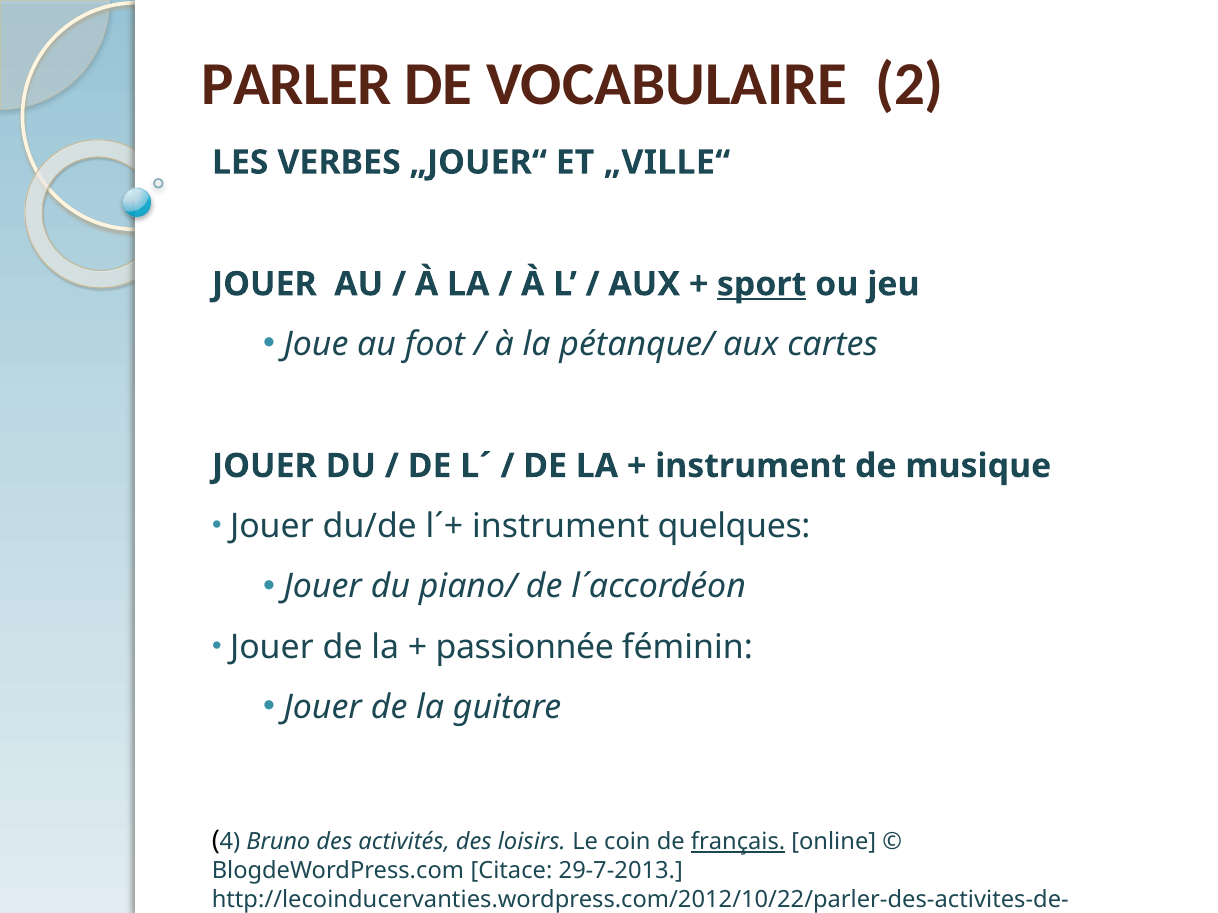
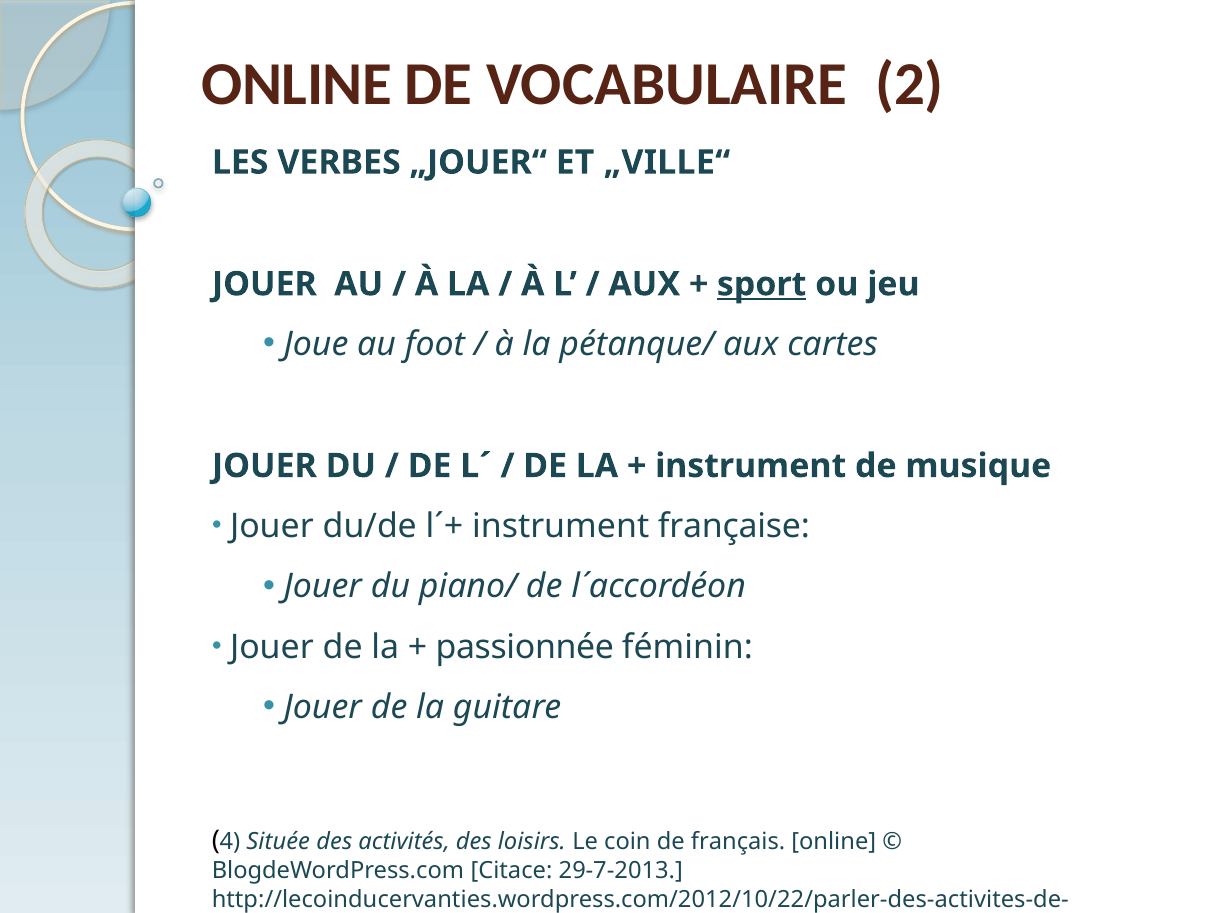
PARLER: PARLER -> ONLINE (297, 84)
quelques: quelques -> française (734, 527)
Bruno: Bruno -> Située (278, 842)
français underline: present -> none (738, 842)
